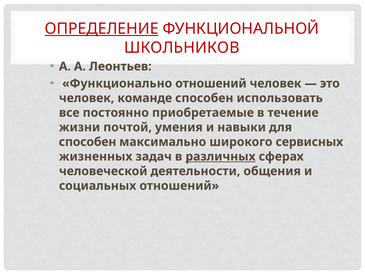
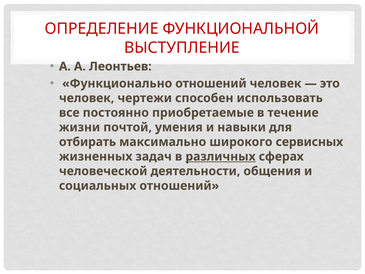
ОПРЕДЕЛЕНИЕ underline: present -> none (102, 29)
ШКОЛЬНИКОВ: ШКОЛЬНИКОВ -> ВЫСТУПЛЕНИЕ (182, 48)
команде: команде -> чертежи (145, 98)
способен: способен -> отбирать (88, 142)
